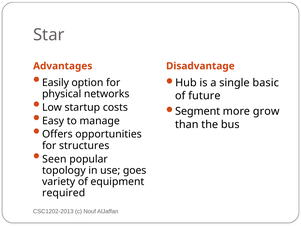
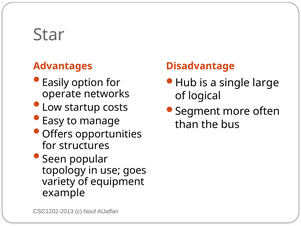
basic: basic -> large (266, 83)
physical: physical -> operate (62, 94)
future: future -> logical (204, 96)
grow: grow -> often (266, 111)
required: required -> example (64, 193)
